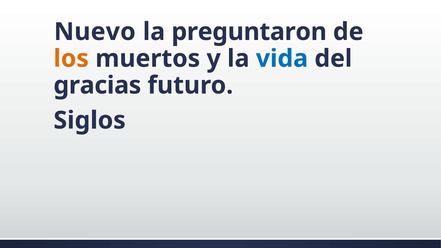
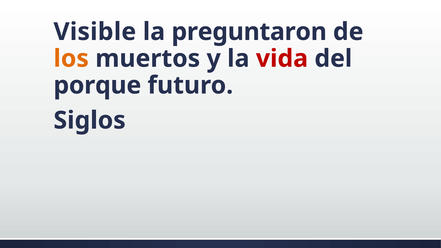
Nuevo: Nuevo -> Visible (95, 32)
vida colour: blue -> red (282, 59)
gracias: gracias -> porque (97, 85)
